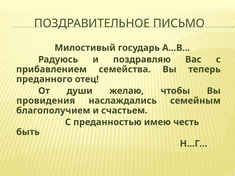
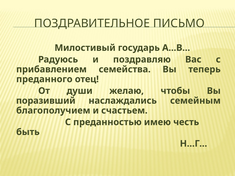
провидения: провидения -> поразивший (46, 101)
